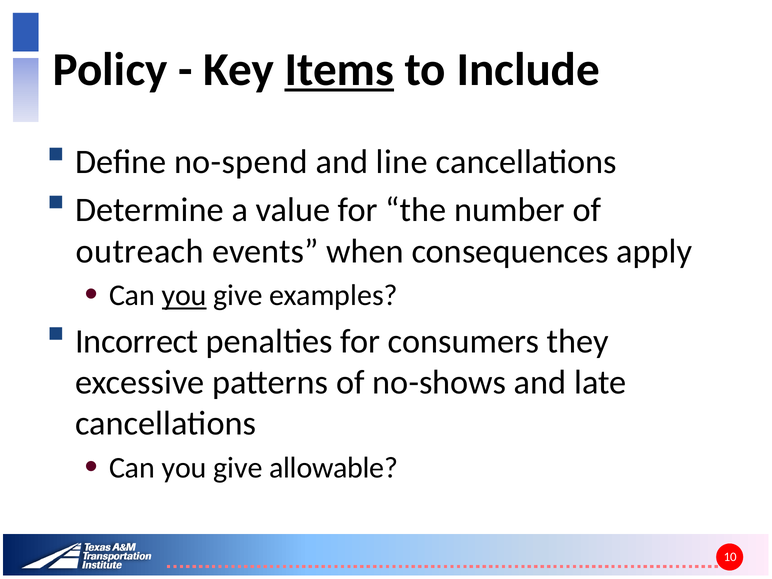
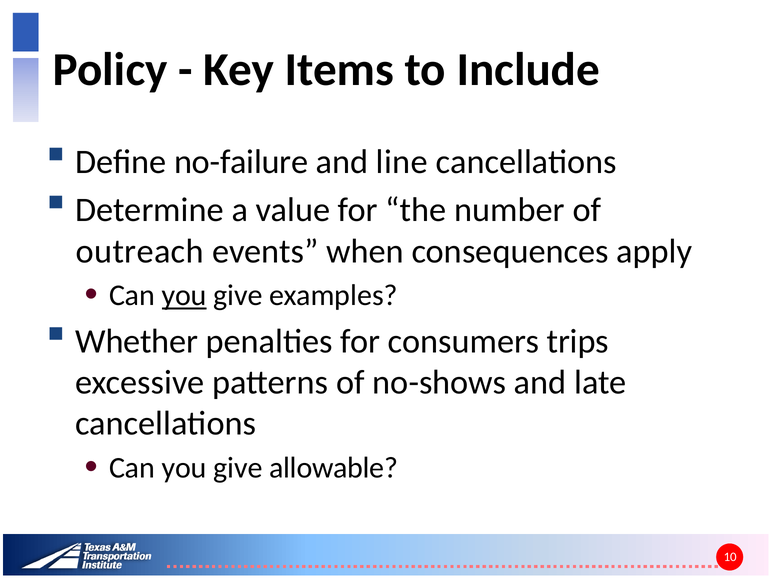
Items underline: present -> none (339, 70)
no-spend: no-spend -> no-failure (241, 162)
Incorrect: Incorrect -> Whether (137, 341)
they: they -> trips (578, 341)
